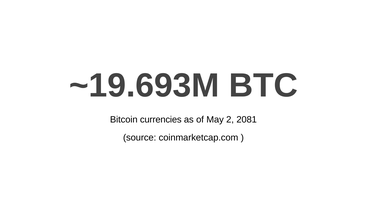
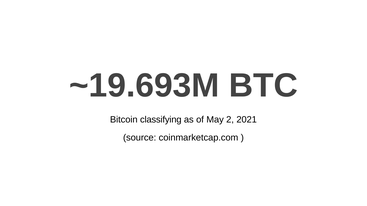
currencies: currencies -> classifying (161, 120)
2081: 2081 -> 2021 (247, 120)
